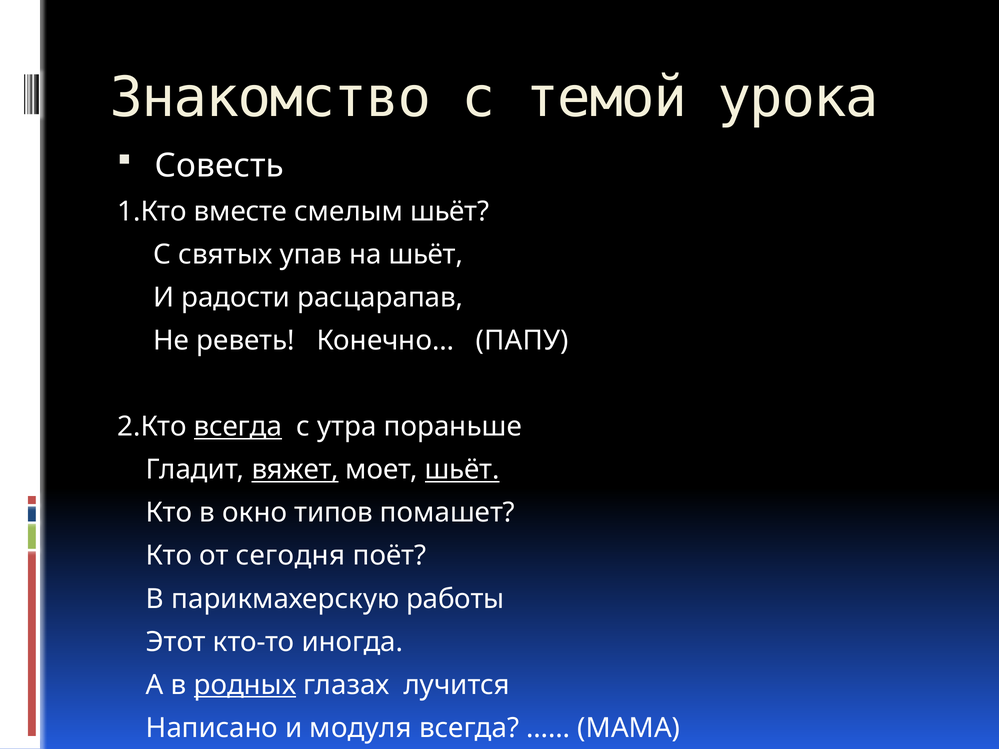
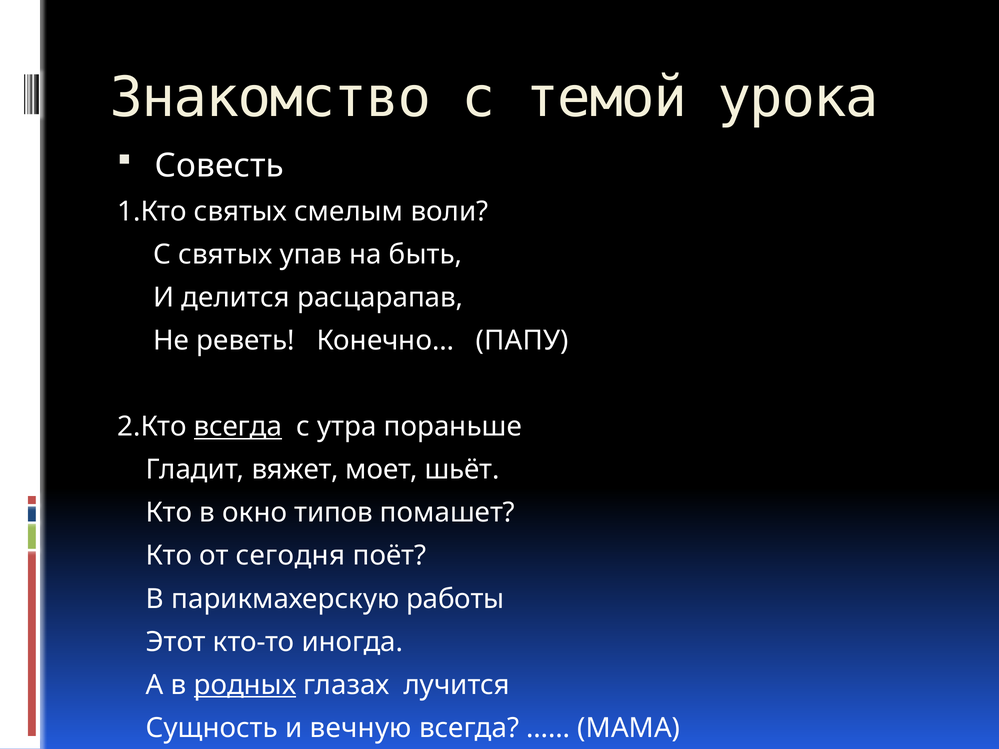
1.Кто вместе: вместе -> святых (241, 212)
смелым шьёт: шьёт -> воли (449, 212)
на шьёт: шьёт -> быть (426, 255)
радости: радости -> делится (236, 298)
вяжет underline: present -> none (295, 470)
шьёт underline: present -> none (462, 470)
Написано: Написано -> Сущность (212, 728)
модуля: модуля -> вечную (361, 728)
